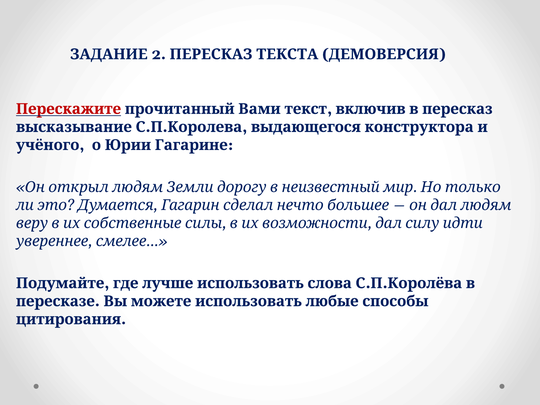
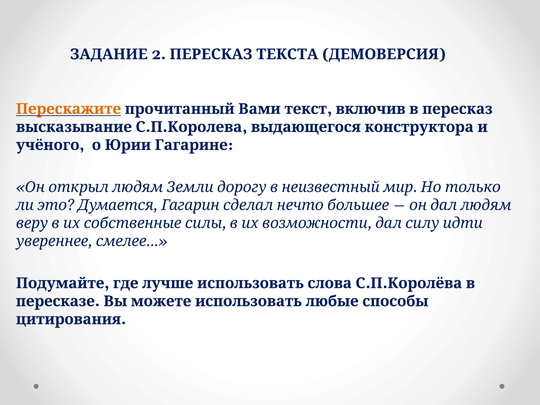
Перескажите colour: red -> orange (69, 109)
